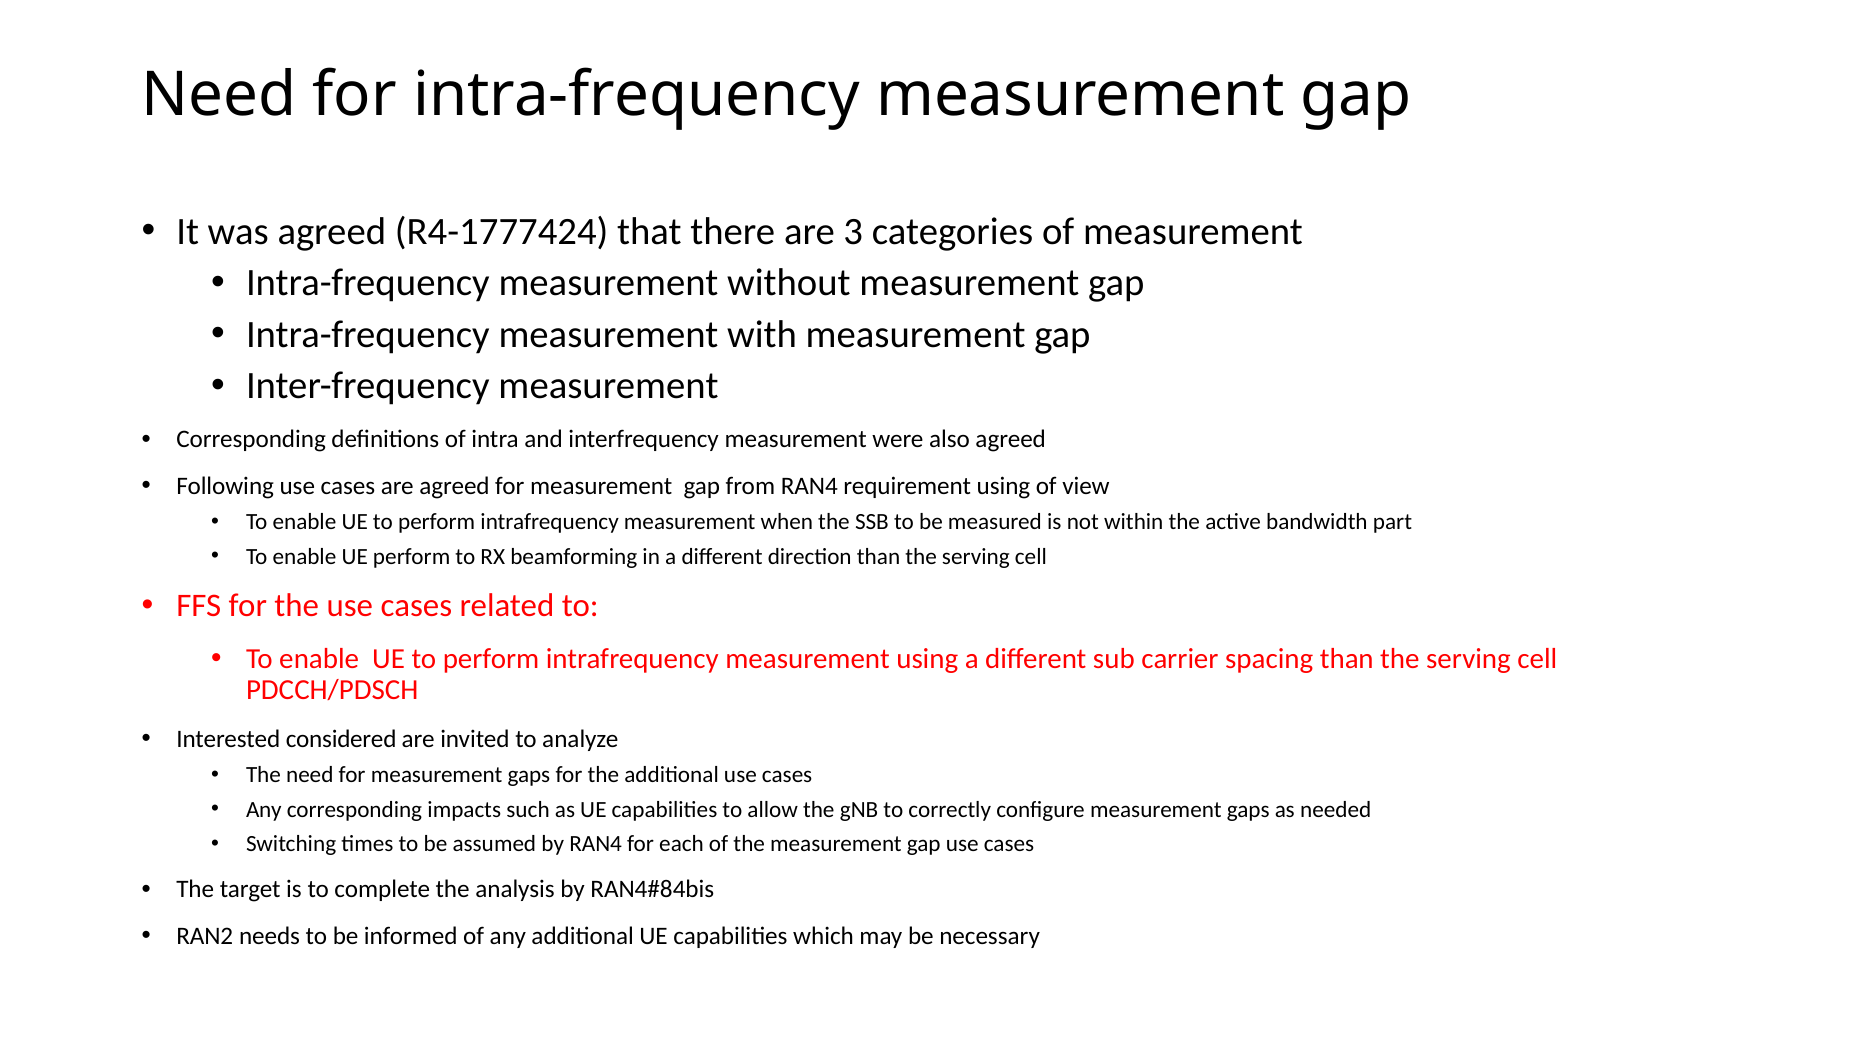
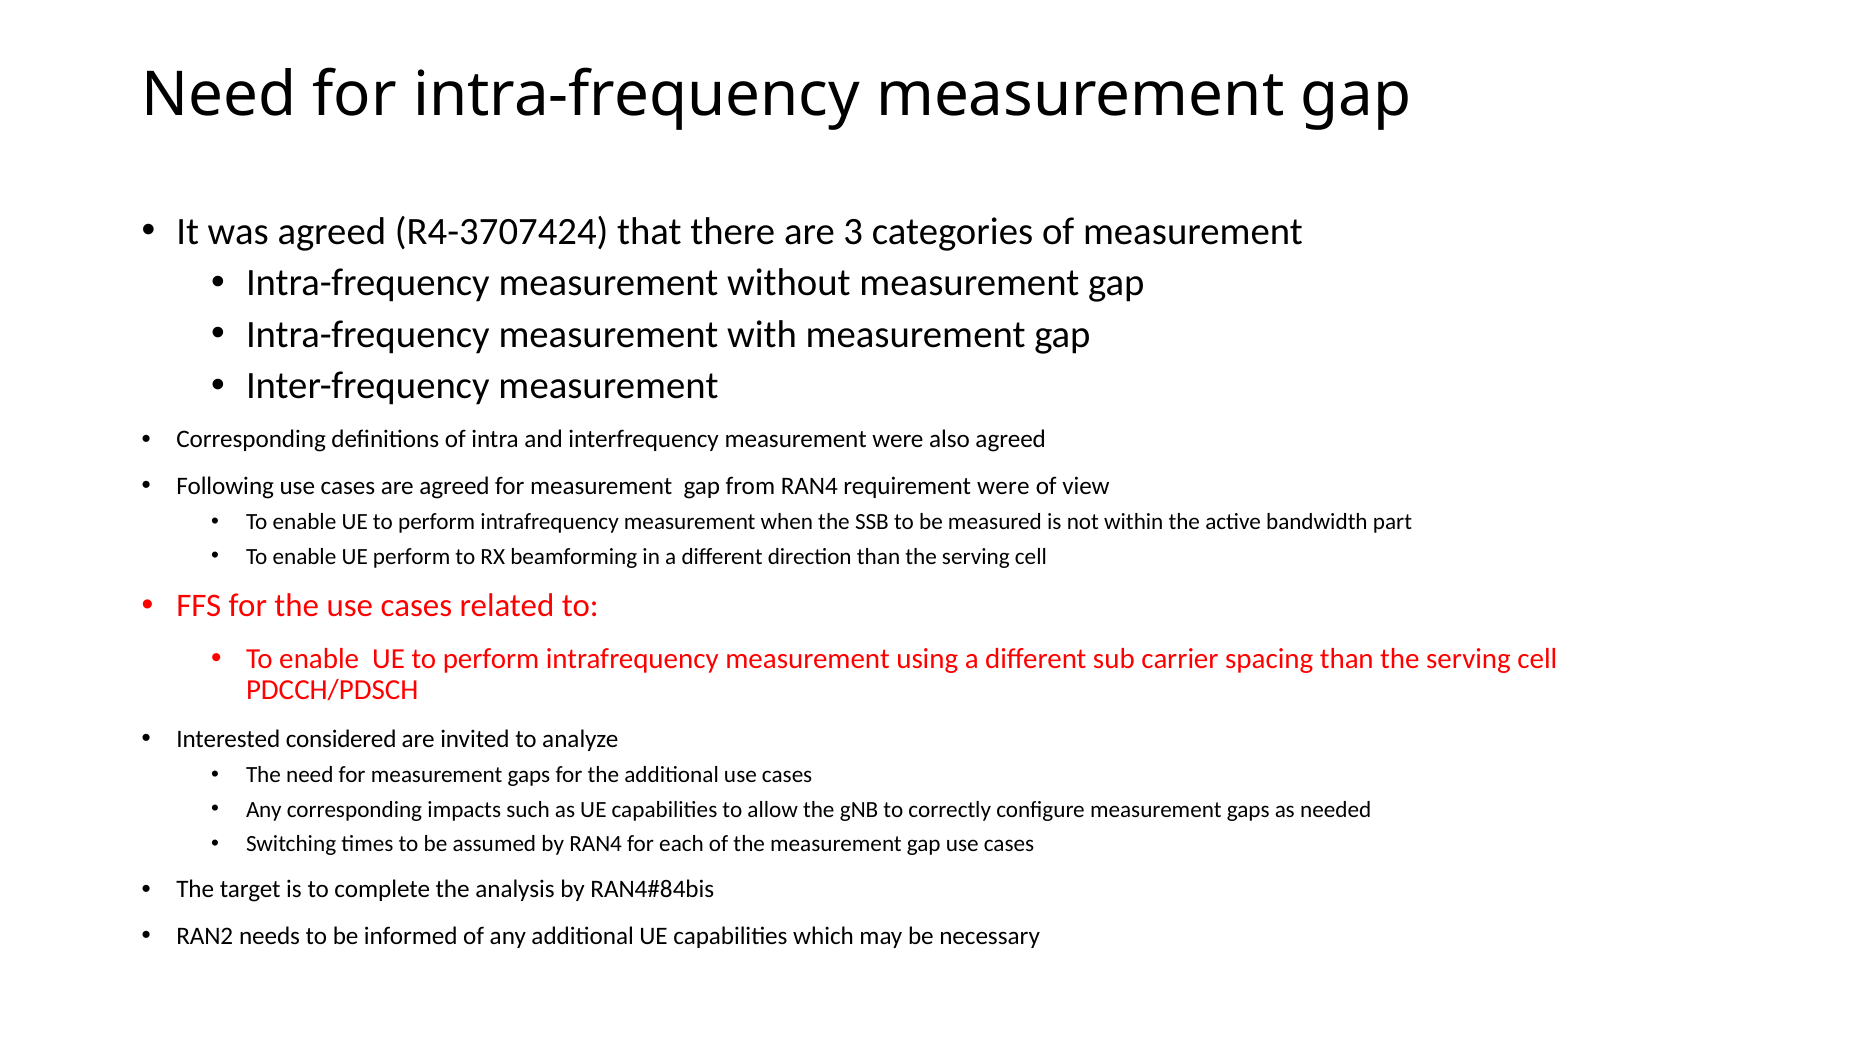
R4-1777424: R4-1777424 -> R4-3707424 (502, 232)
requirement using: using -> were (1003, 486)
